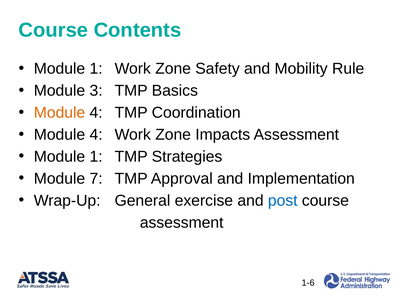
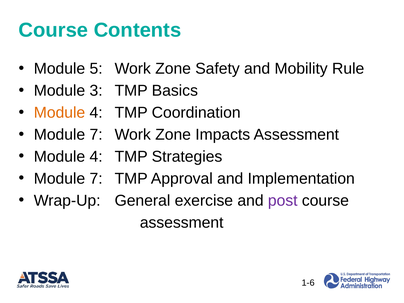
1: 1 -> 5 (96, 69)
4: 4 -> 7 (96, 135)
1: 1 -> 4 (96, 157)
post colour: blue -> purple (283, 201)
